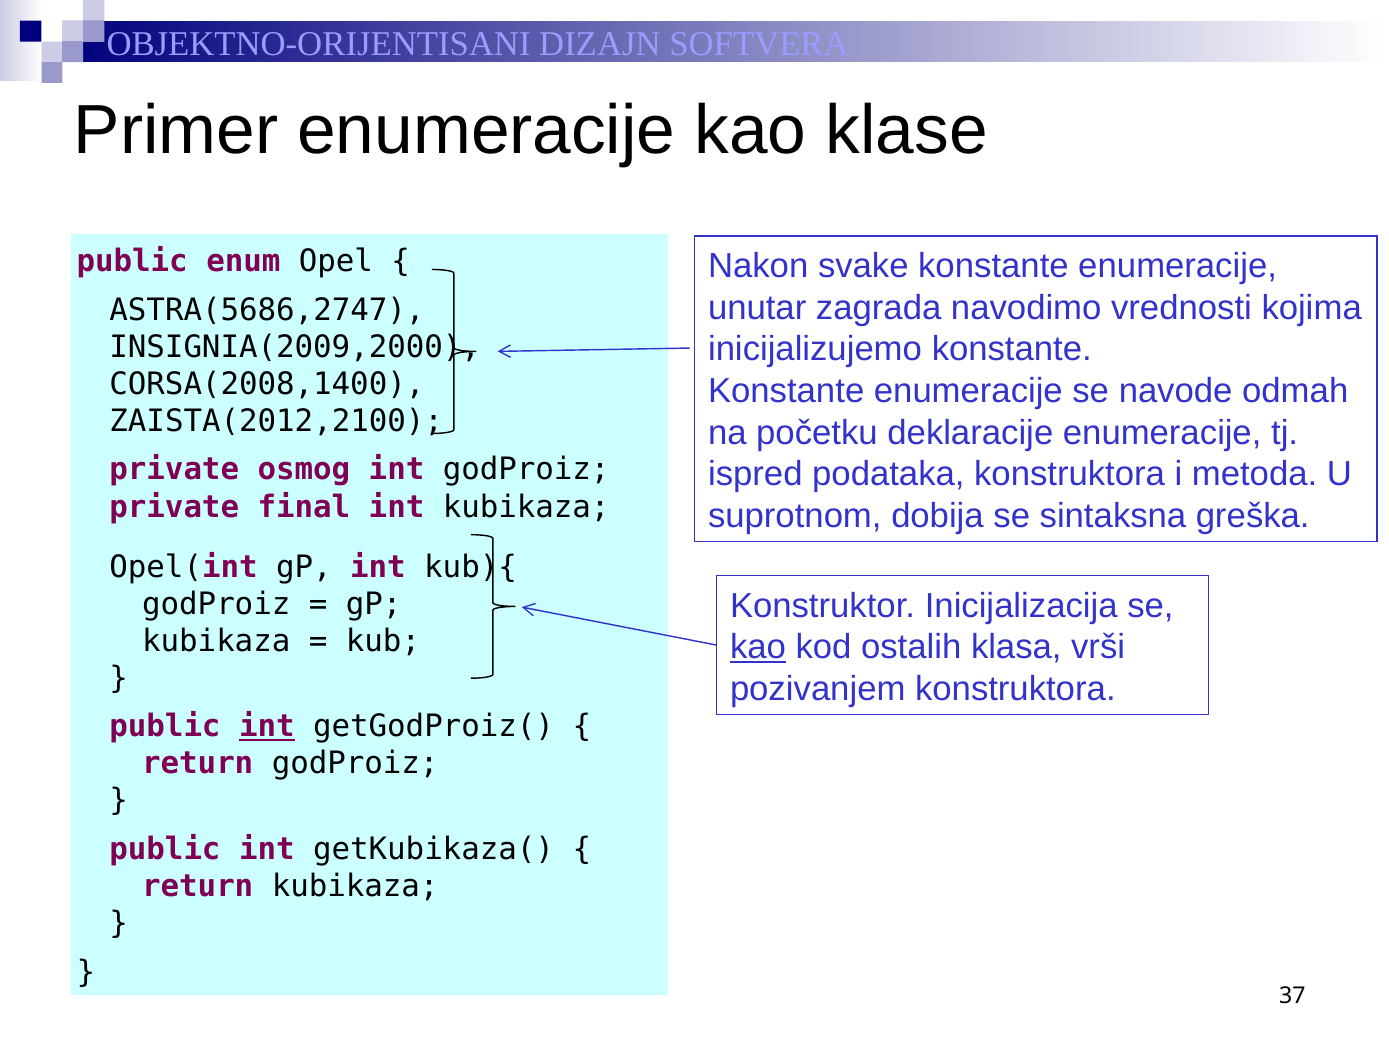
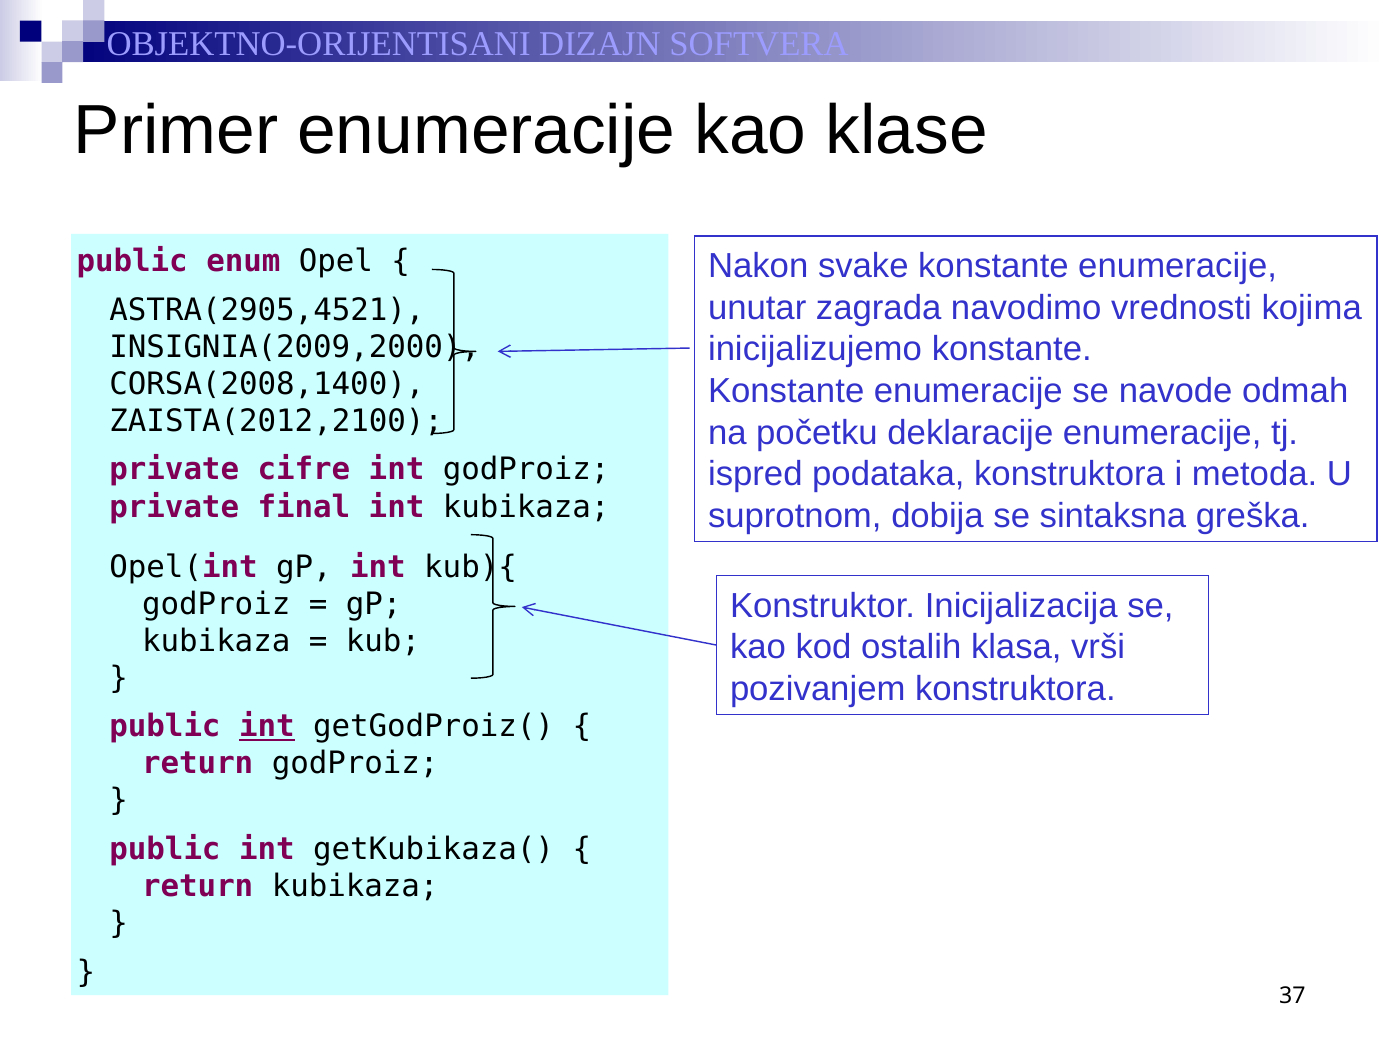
ASTRA(5686,2747: ASTRA(5686,2747 -> ASTRA(2905,4521 (267, 310)
osmog: osmog -> cifre (304, 470)
kao underline: present -> none (758, 647)
